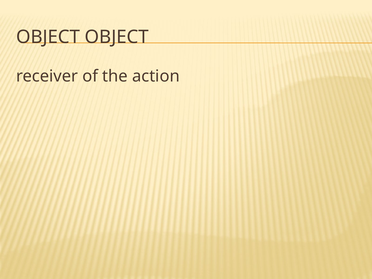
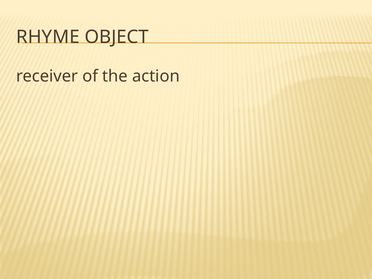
OBJECT: OBJECT -> RHYME (48, 37)
